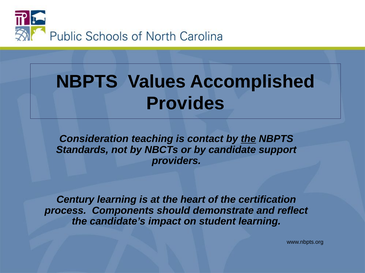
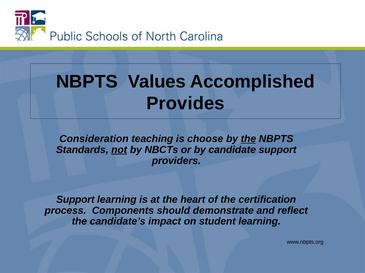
contact: contact -> choose (205, 139)
not underline: none -> present (119, 150)
Century: Century -> Support (75, 200)
